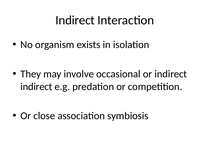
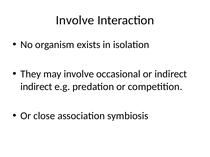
Indirect: Indirect -> Involve (75, 20)
